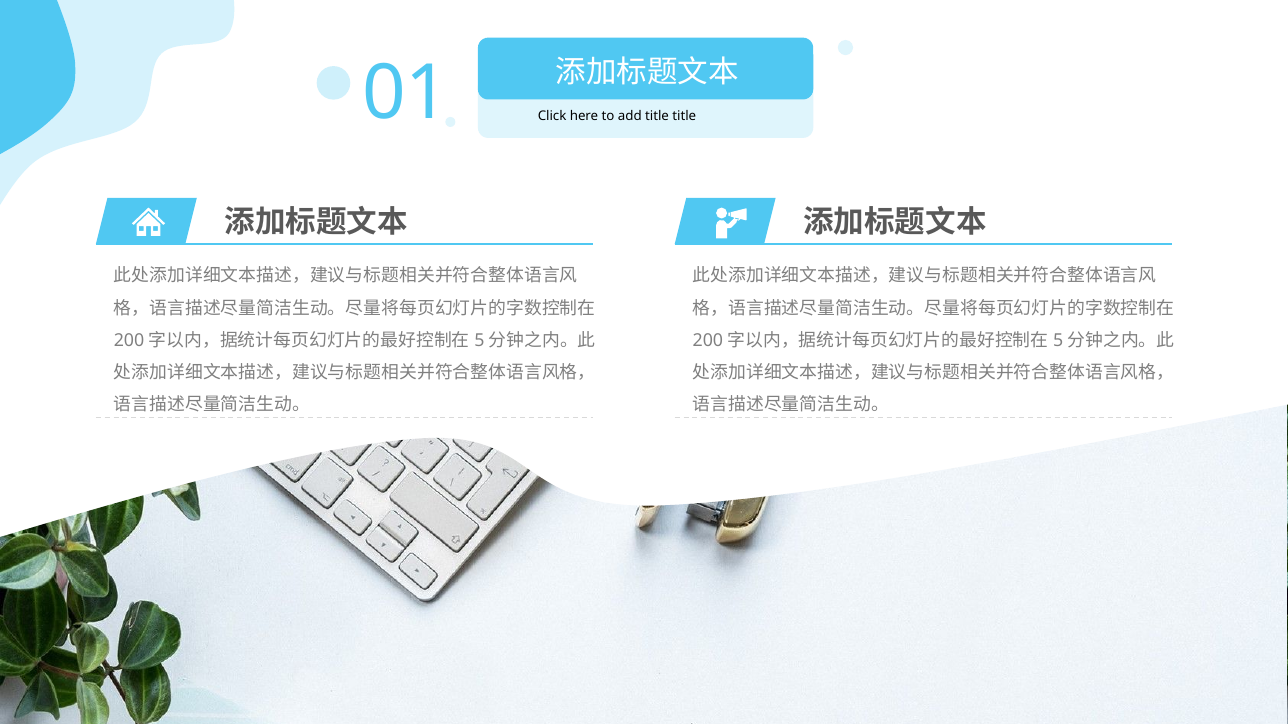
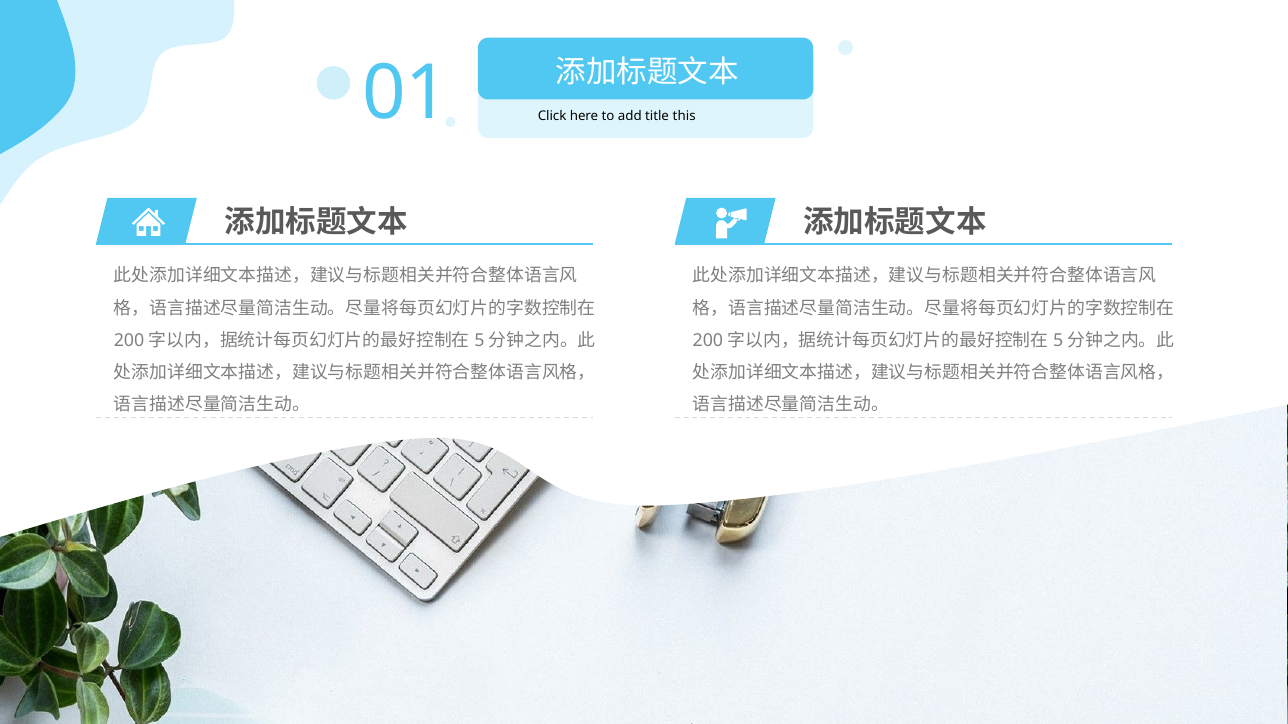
title title: title -> this (684, 117)
